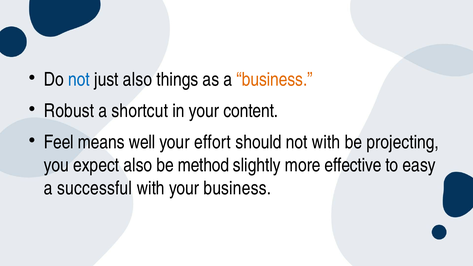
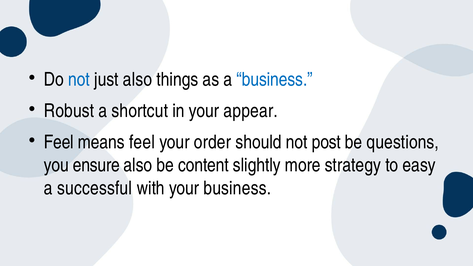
business colour: orange -> blue (275, 80)
content: content -> appear (251, 111)
means well: well -> feel (142, 142)
effort: effort -> order (212, 142)
not with: with -> post (326, 142)
projecting: projecting -> questions (403, 142)
expect: expect -> ensure (96, 165)
method: method -> content (204, 165)
effective: effective -> strategy (353, 165)
